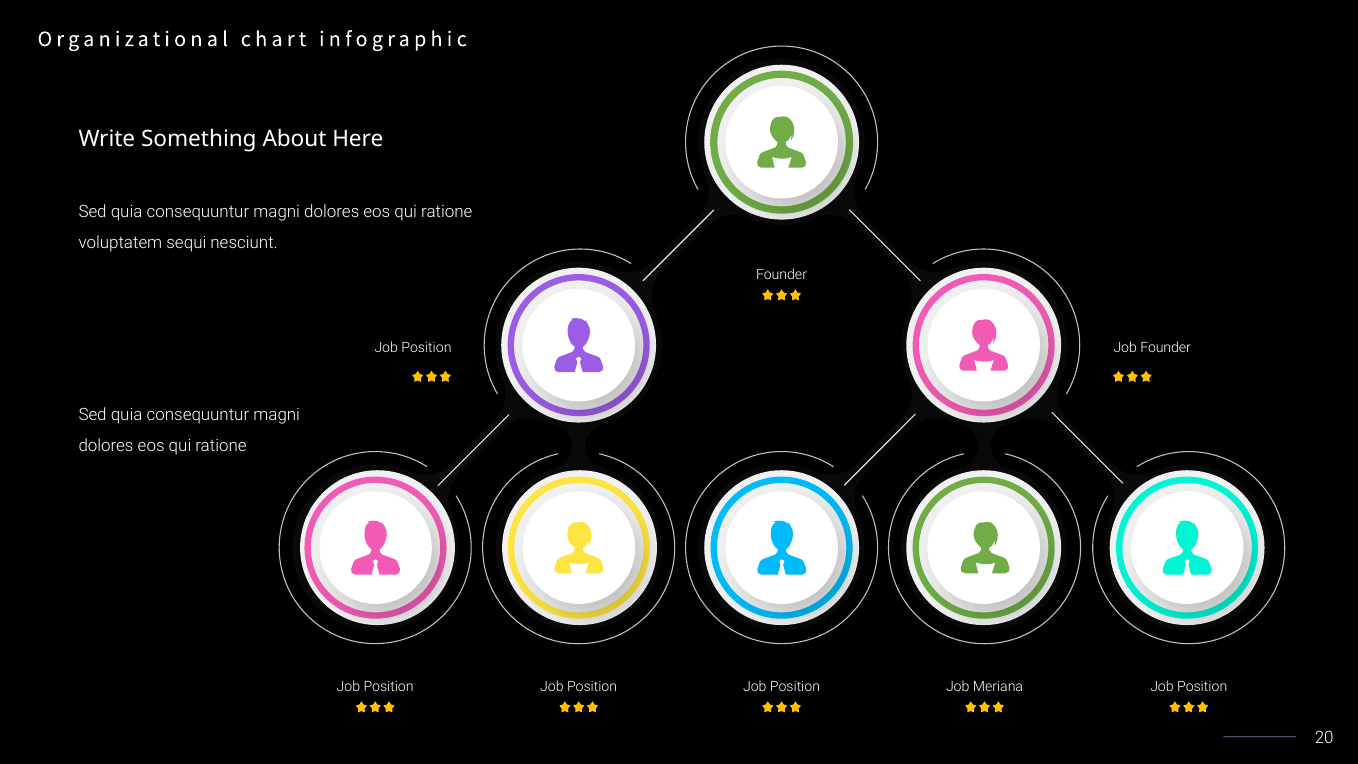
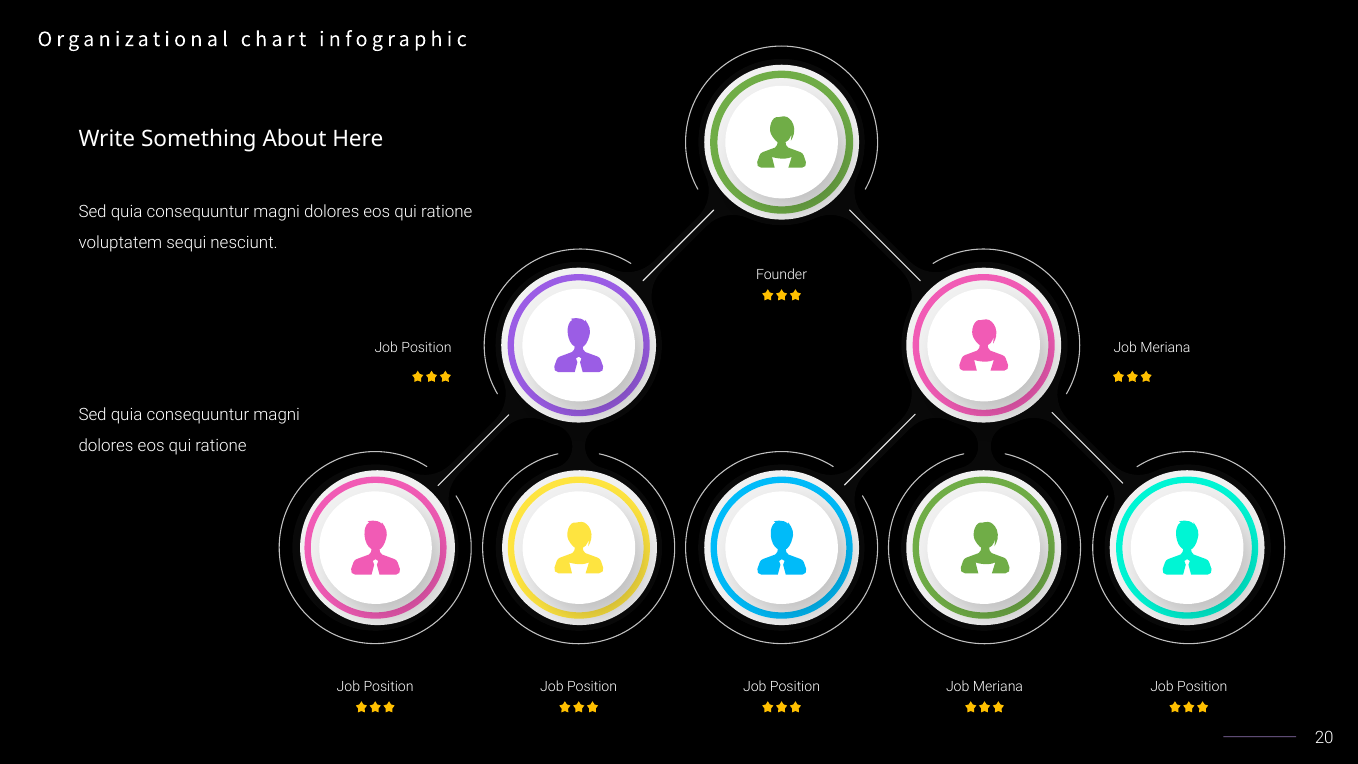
Founder: Founder -> Meriana (1165, 348)
